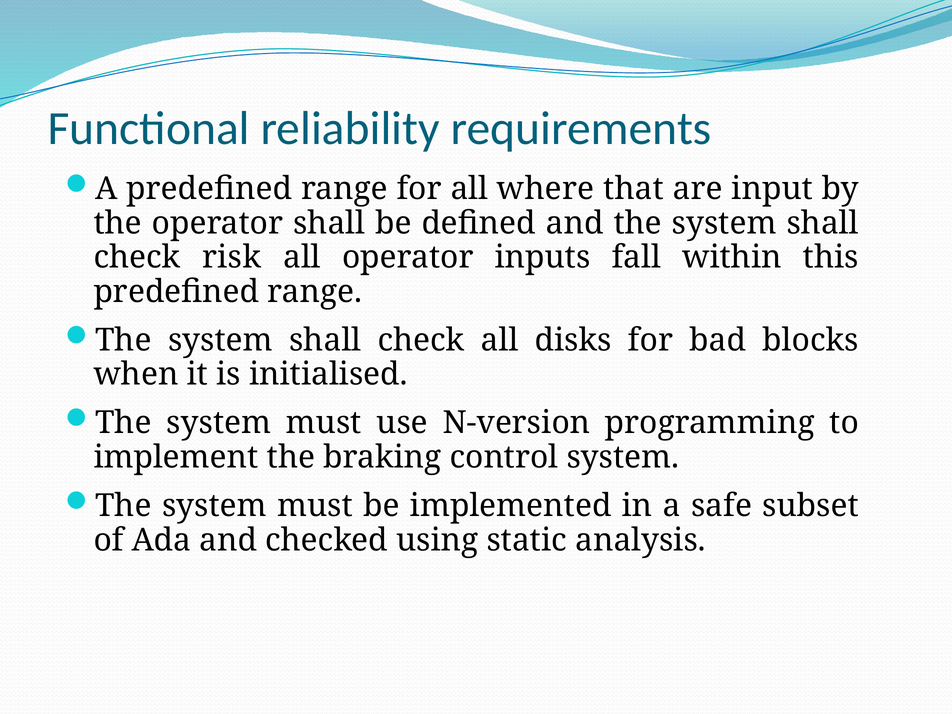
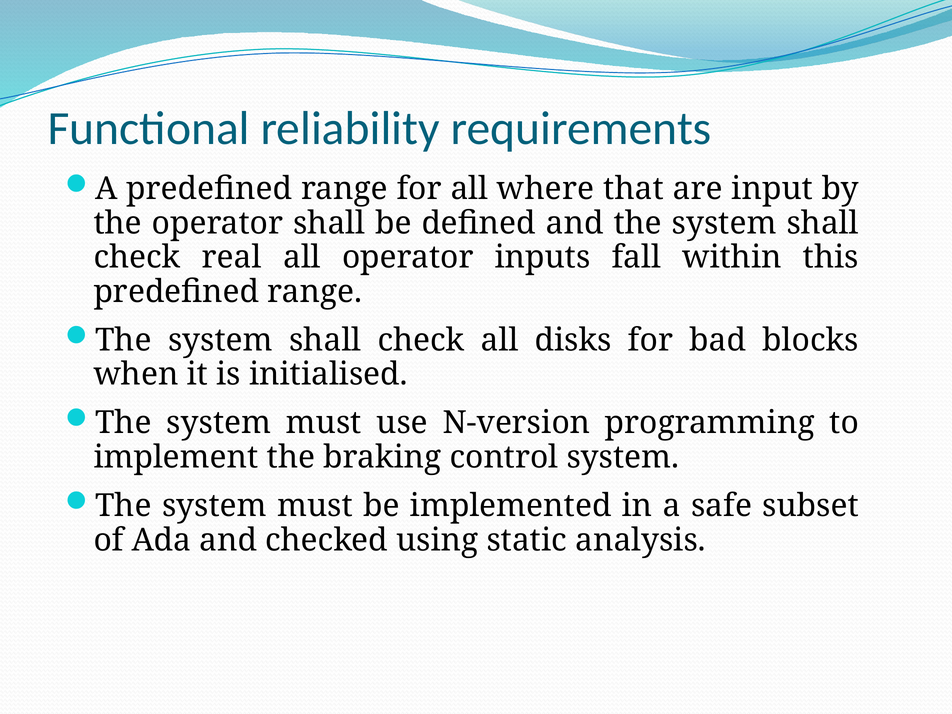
risk: risk -> real (232, 257)
